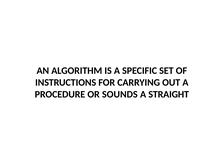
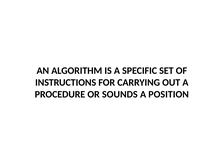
STRAIGHT: STRAIGHT -> POSITION (169, 94)
